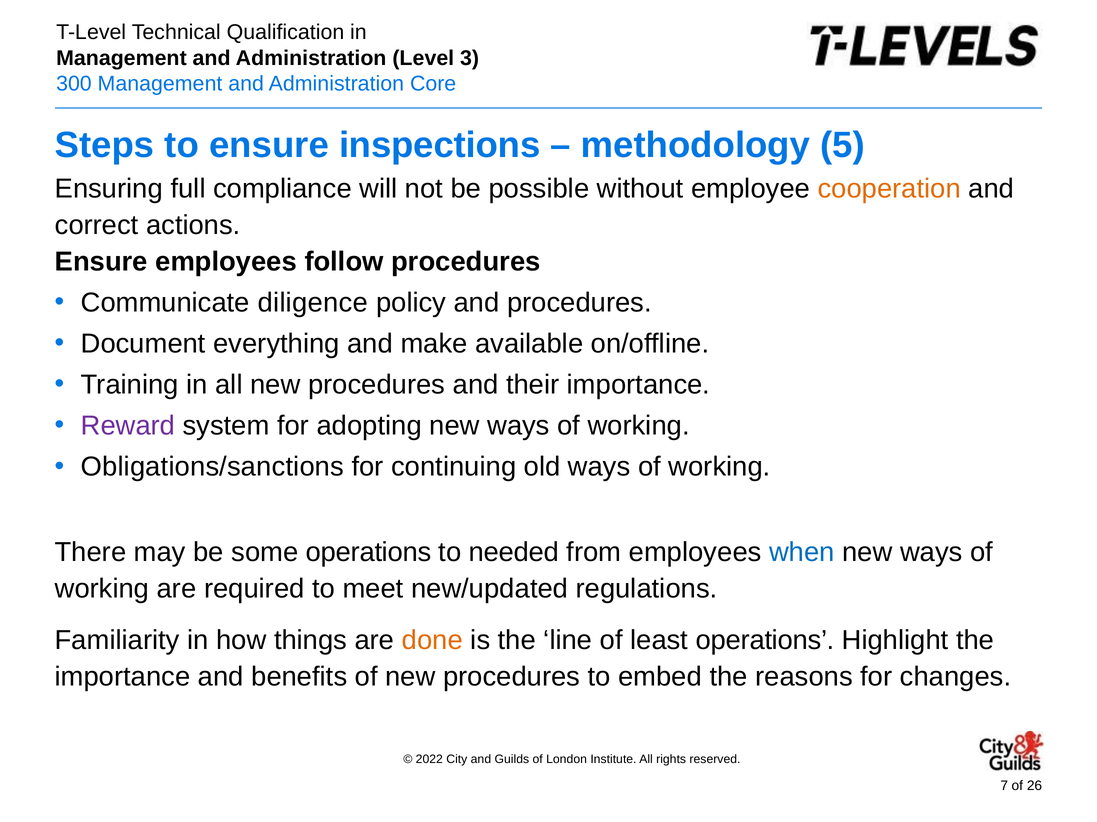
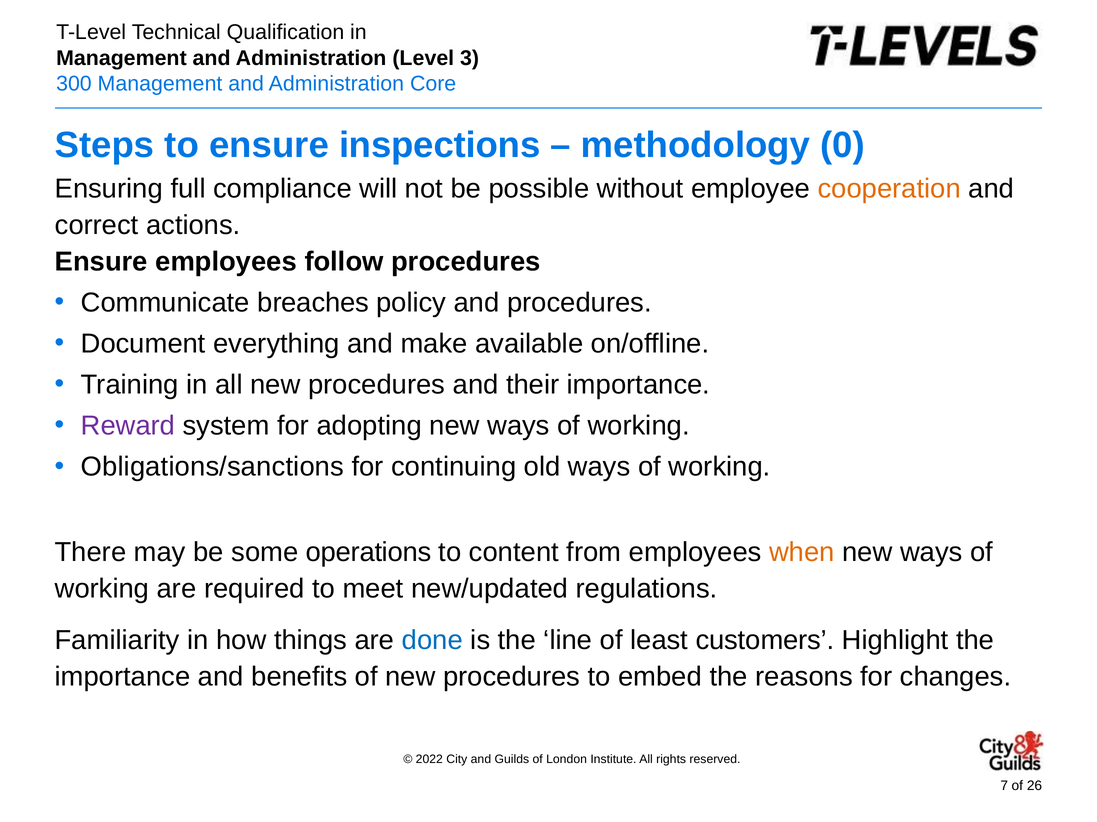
5: 5 -> 0 (843, 145)
diligence: diligence -> breaches (313, 303)
needed: needed -> content (514, 553)
when colour: blue -> orange (802, 553)
done colour: orange -> blue (432, 641)
least operations: operations -> customers (765, 641)
